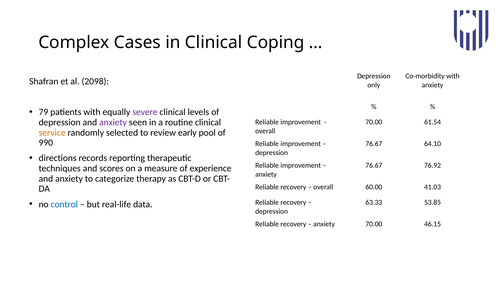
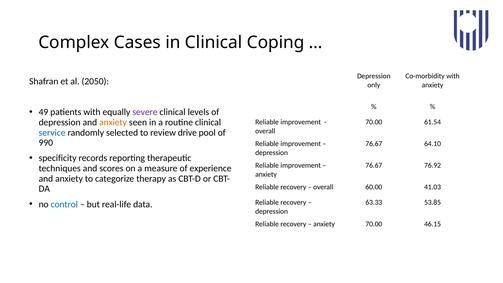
2098: 2098 -> 2050 (95, 81)
79: 79 -> 49 (43, 112)
anxiety colour: purple -> orange (113, 122)
service colour: orange -> blue (52, 133)
early: early -> drive (187, 133)
directions: directions -> specificity (58, 158)
